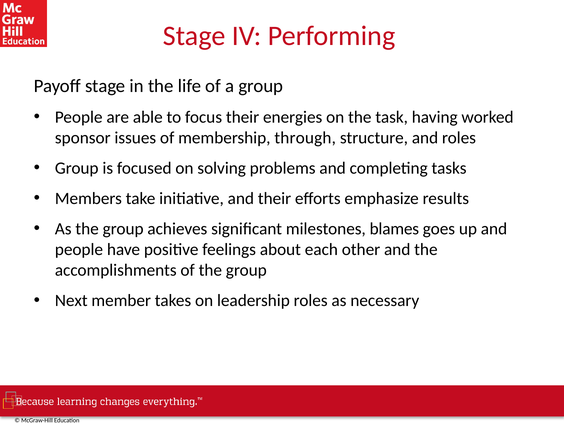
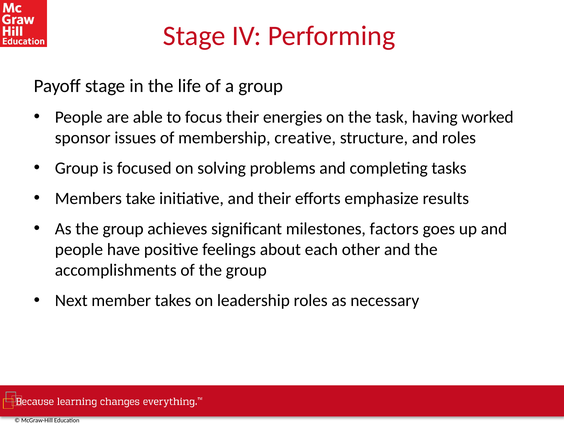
through: through -> creative (305, 138)
blames: blames -> factors (394, 229)
